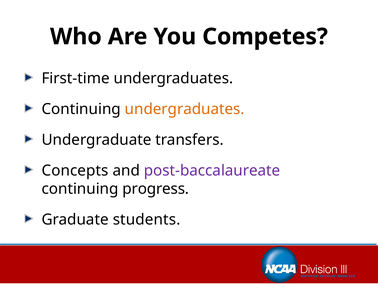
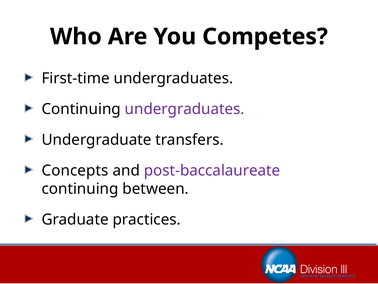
undergraduates colour: orange -> purple (185, 109)
progress: progress -> between (156, 189)
students: students -> practices (147, 219)
